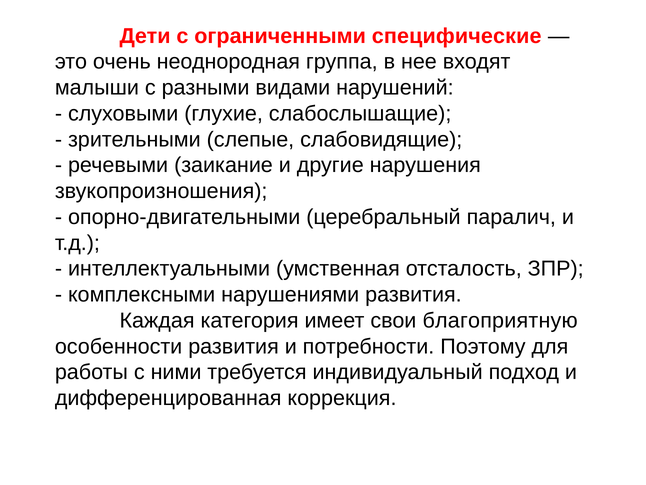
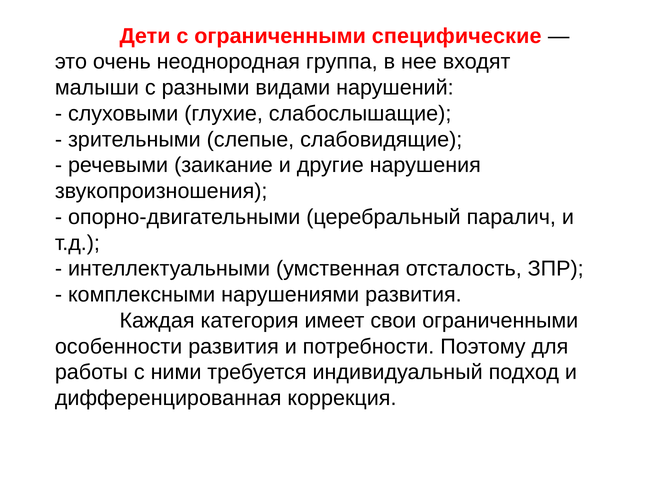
свои благоприятную: благоприятную -> ограниченными (500, 320)
